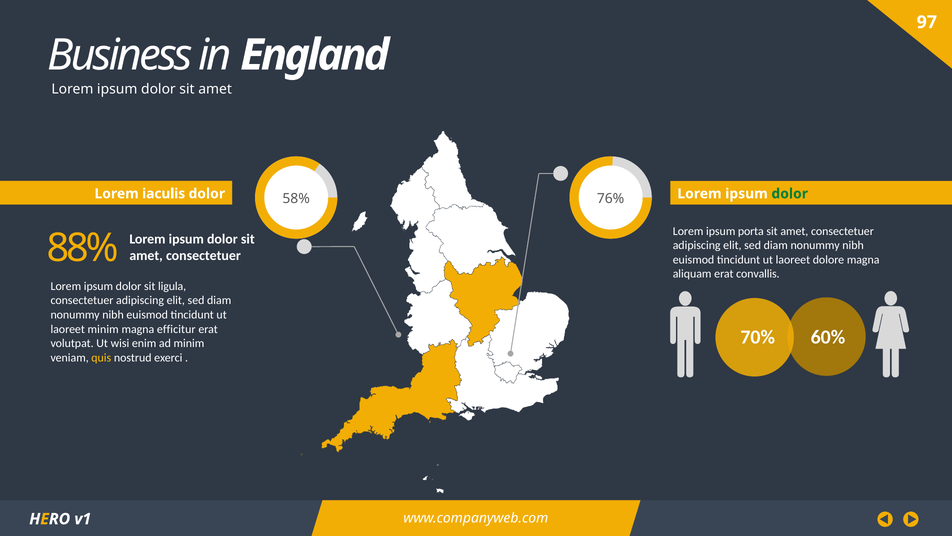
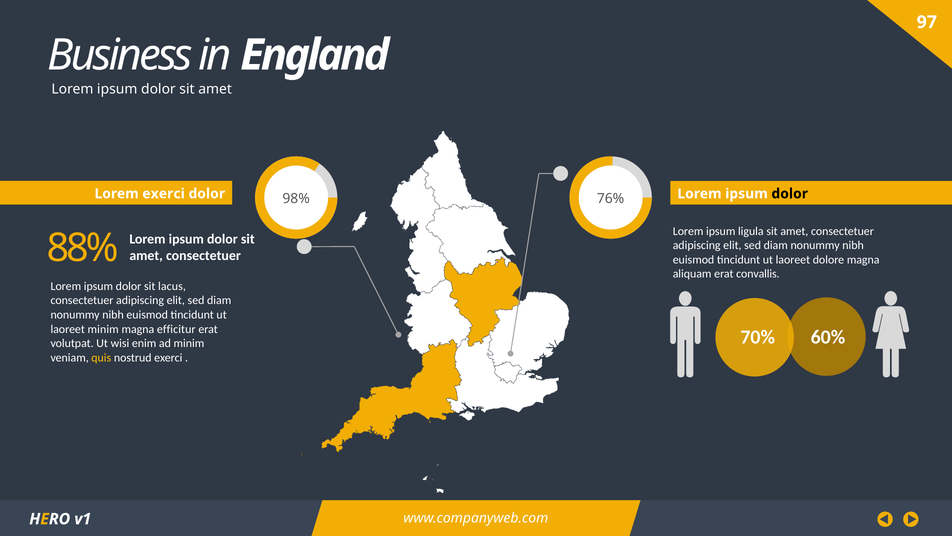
Lorem iaculis: iaculis -> exerci (164, 194)
58%: 58% -> 98% (296, 198)
dolor colour: green -> black (790, 194)
porta: porta -> ligula (751, 231)
ligula: ligula -> lacus (172, 286)
